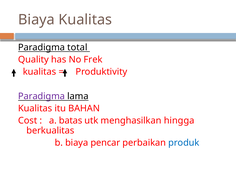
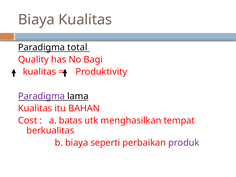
Frek: Frek -> Bagi (93, 60)
hingga: hingga -> tempat (179, 121)
pencar: pencar -> seperti (105, 143)
produk colour: blue -> purple (184, 143)
